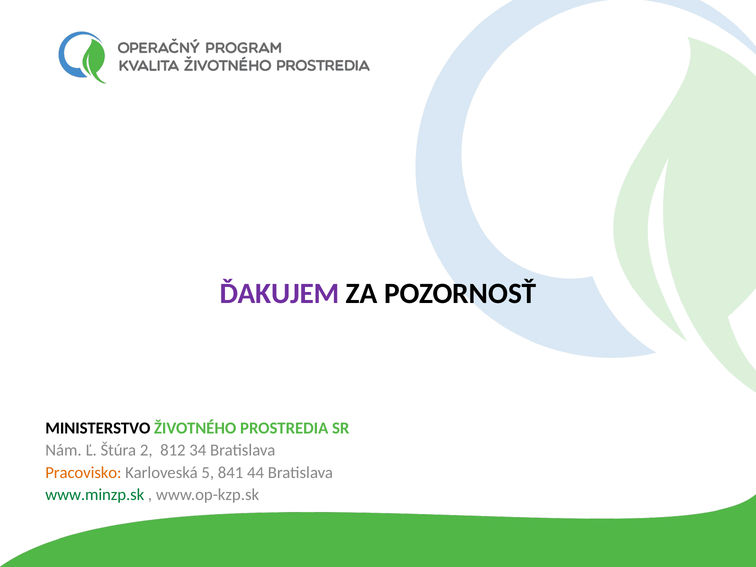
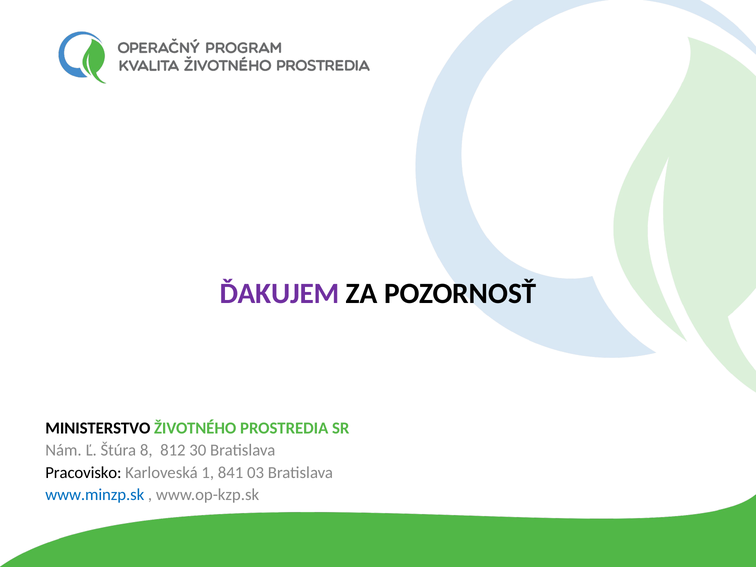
2: 2 -> 8 (146, 450)
34: 34 -> 30 (198, 450)
Pracovisko colour: orange -> black (83, 473)
5: 5 -> 1 (208, 473)
44: 44 -> 03 (256, 473)
www.minzp.sk colour: green -> blue (95, 495)
